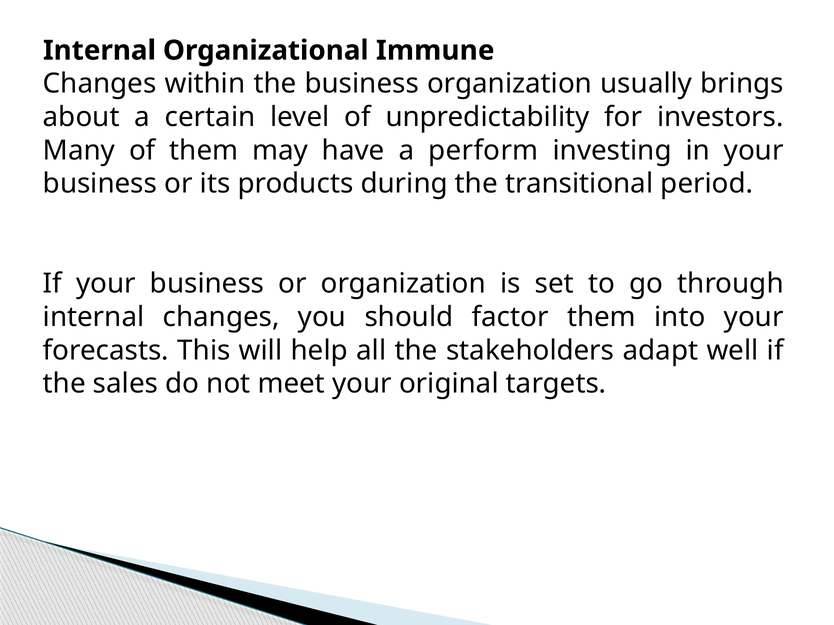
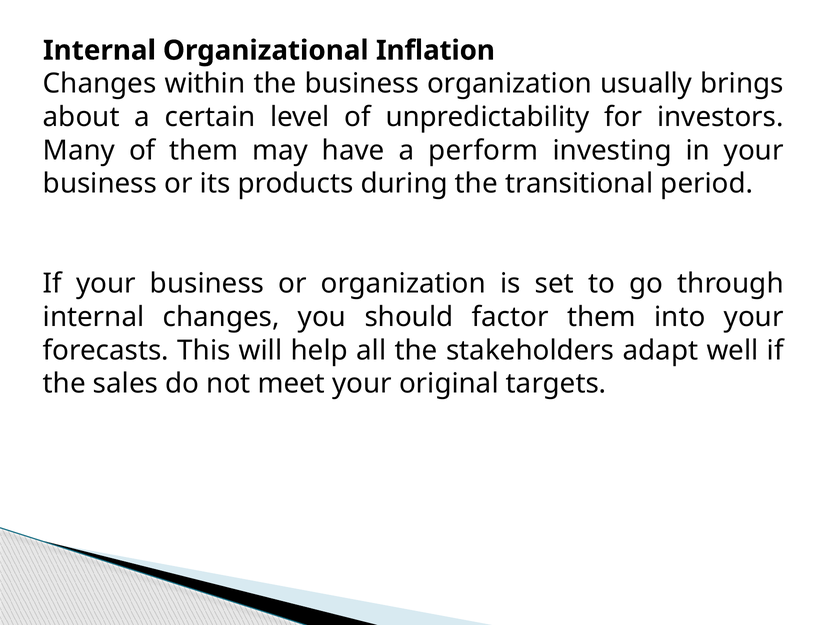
Immune: Immune -> Inflation (435, 51)
